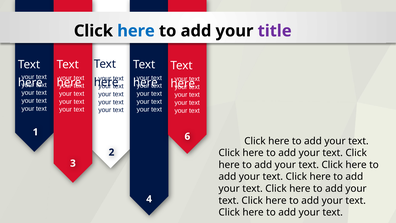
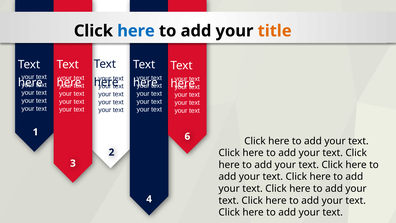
title colour: purple -> orange (275, 31)
